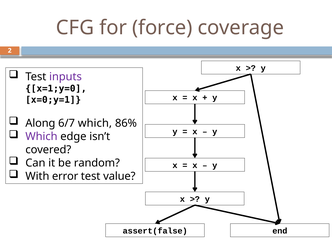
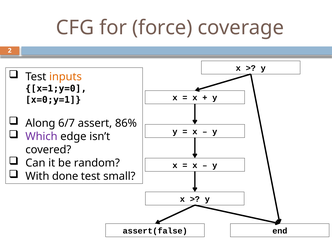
inputs colour: purple -> orange (65, 77)
6/7 which: which -> assert (95, 123)
error: error -> done (65, 176)
value: value -> small (119, 176)
